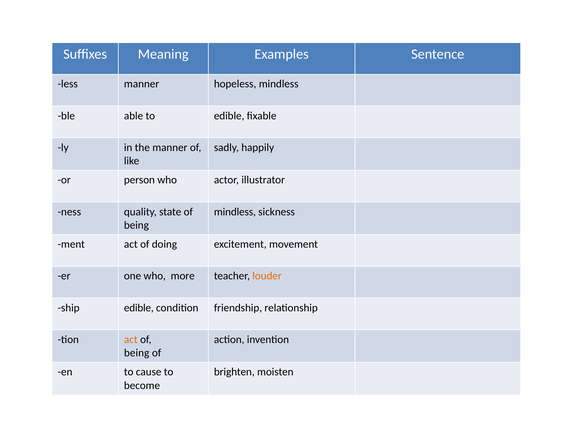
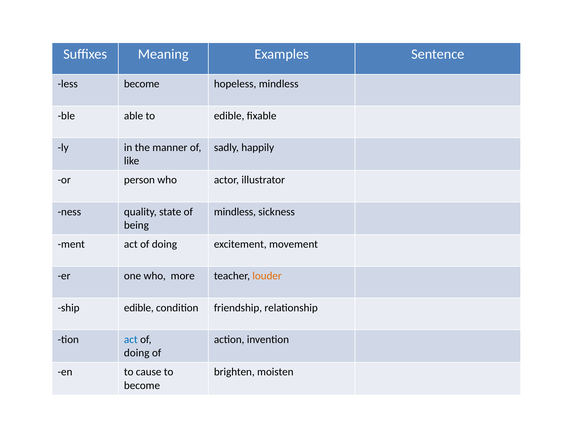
less manner: manner -> become (142, 84)
act colour: orange -> blue (131, 339)
being: being -> doing (137, 353)
